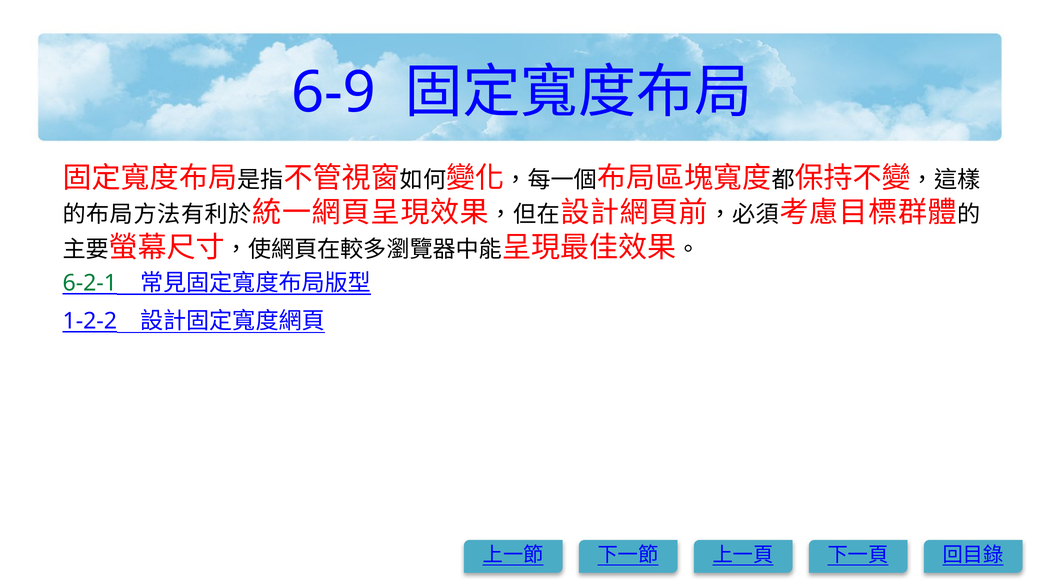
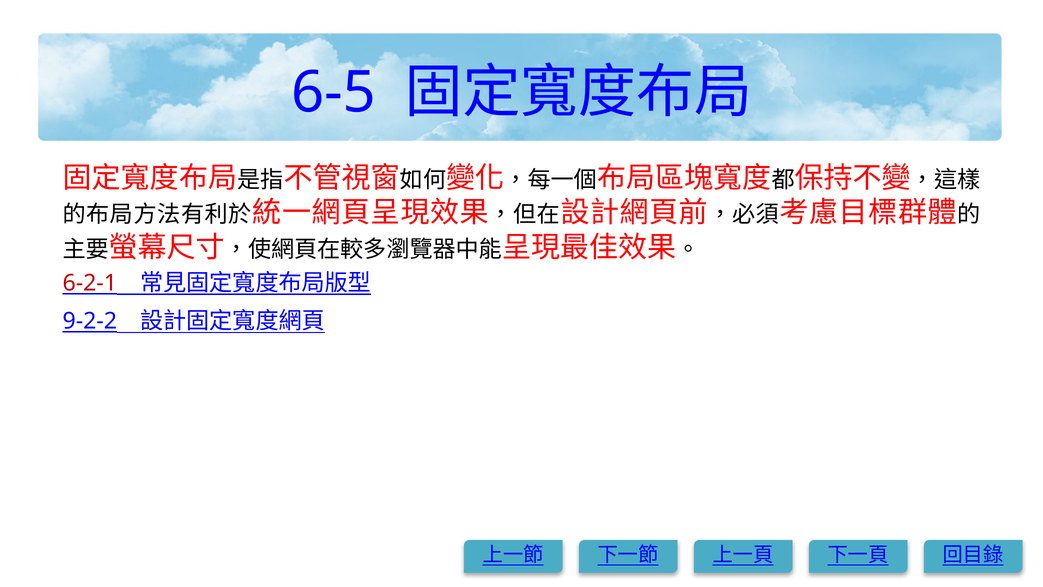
6-9: 6-9 -> 6-5 (333, 93)
6-2-1 colour: green -> red (90, 283)
1-2-2: 1-2-2 -> 9-2-2 (90, 321)
